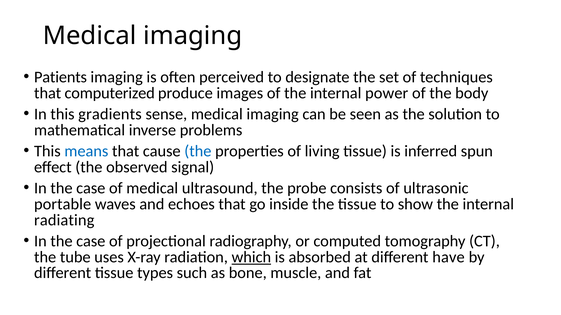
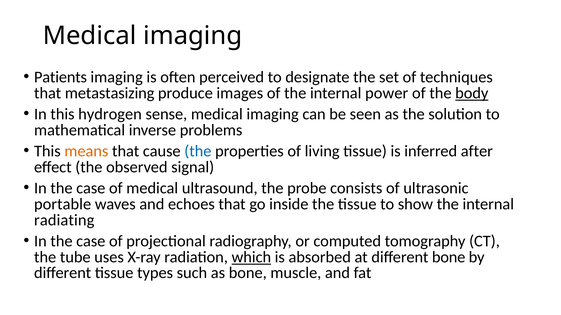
computerized: computerized -> metastasizing (110, 93)
body underline: none -> present (472, 93)
gradients: gradients -> hydrogen (110, 114)
means colour: blue -> orange (86, 151)
spun: spun -> after (477, 151)
different have: have -> bone (449, 257)
